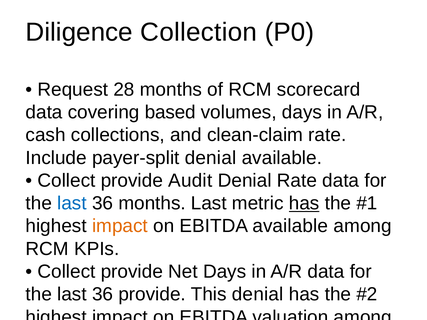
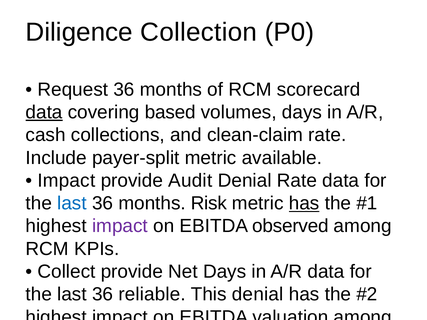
Request 28: 28 -> 36 (124, 90)
data underline: none -> present (44, 112)
payer-split denial: denial -> metric (211, 158)
Collect: Collect -> Impact (66, 181)
months Last: Last -> Risk (209, 203)
impact colour: orange -> purple (120, 226)
EBITDA available: available -> observed (290, 226)
36 provide: provide -> reliable (152, 295)
